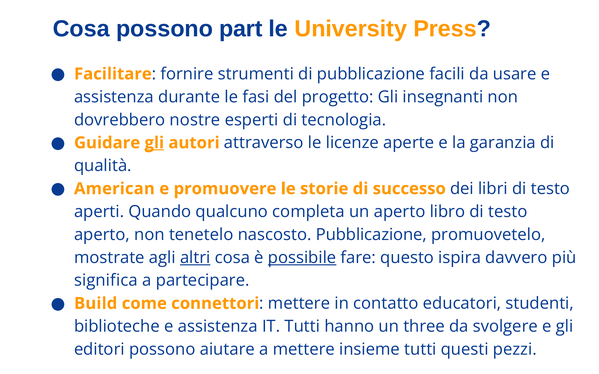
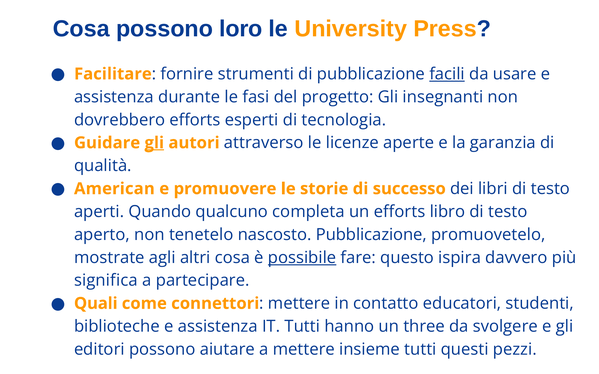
part: part -> loro (241, 29)
facili underline: none -> present (447, 74)
dovrebbero nostre: nostre -> efforts (195, 120)
un aperto: aperto -> efforts (400, 212)
altri underline: present -> none (195, 258)
Build: Build -> Quali (96, 304)
